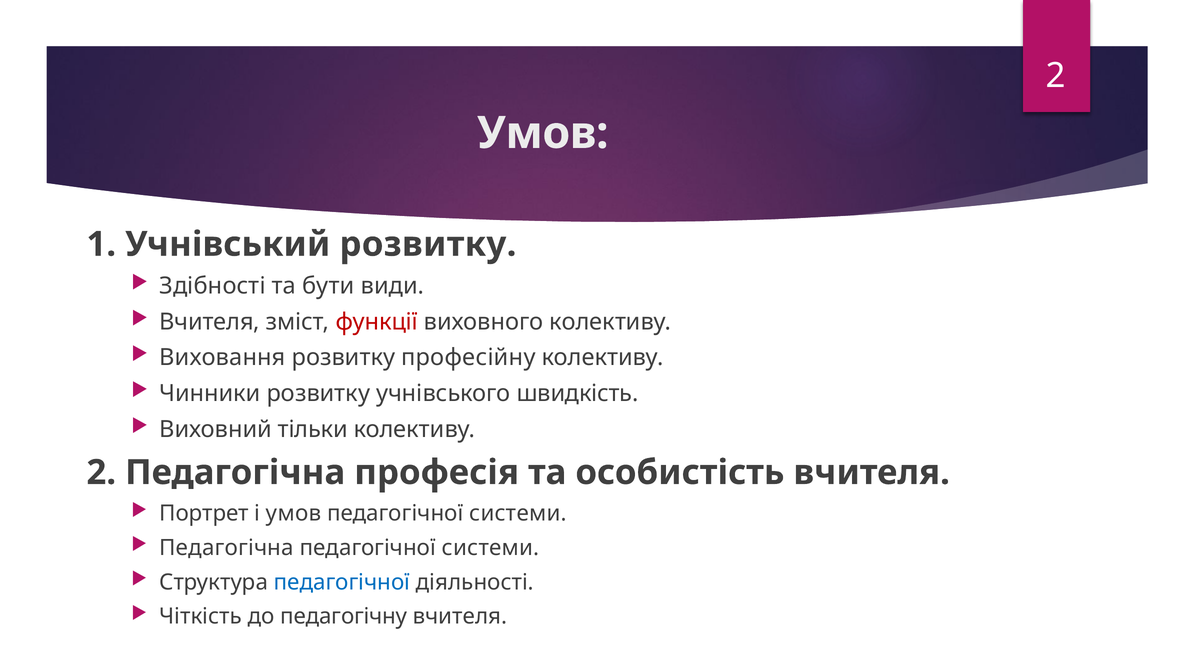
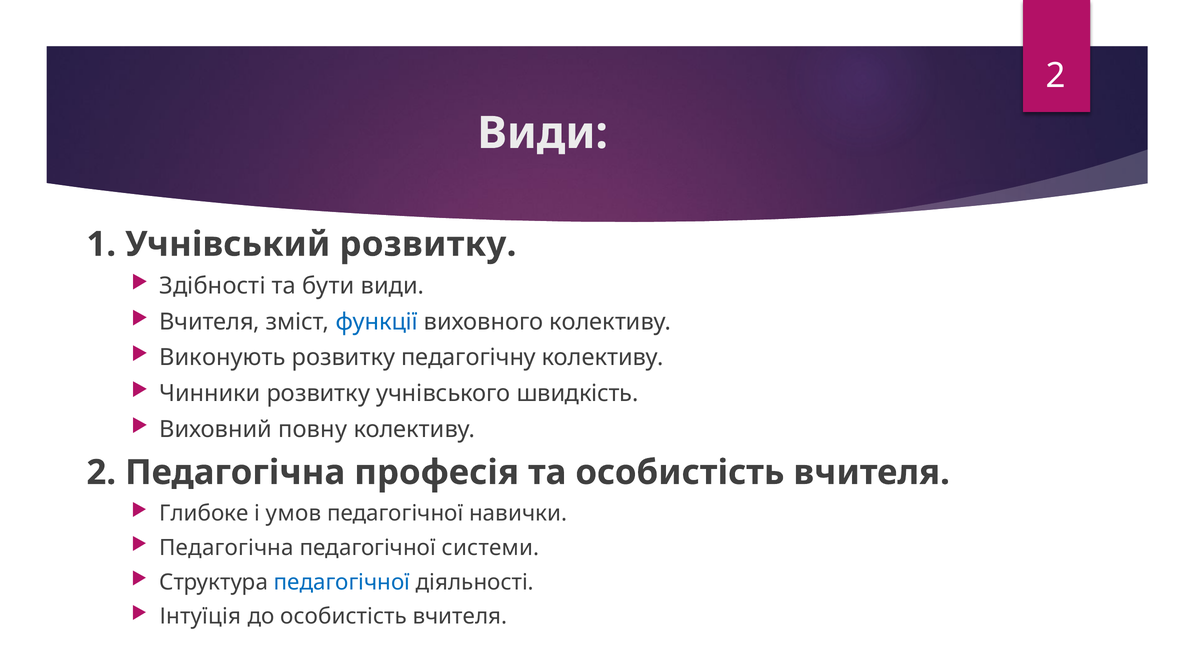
Умов: Умов -> Види (543, 133)
функції colour: red -> blue (377, 322)
Виховання: Виховання -> Виконують (222, 358)
професійну: професійну -> педагогічну (469, 358)
тільки: тільки -> повну (313, 429)
Портрет: Портрет -> Глибоке (204, 514)
системи: системи -> навички (518, 514)
Чіткість: Чіткість -> Інтуїція (200, 617)
до педагогічну: педагогічну -> особистість (344, 617)
